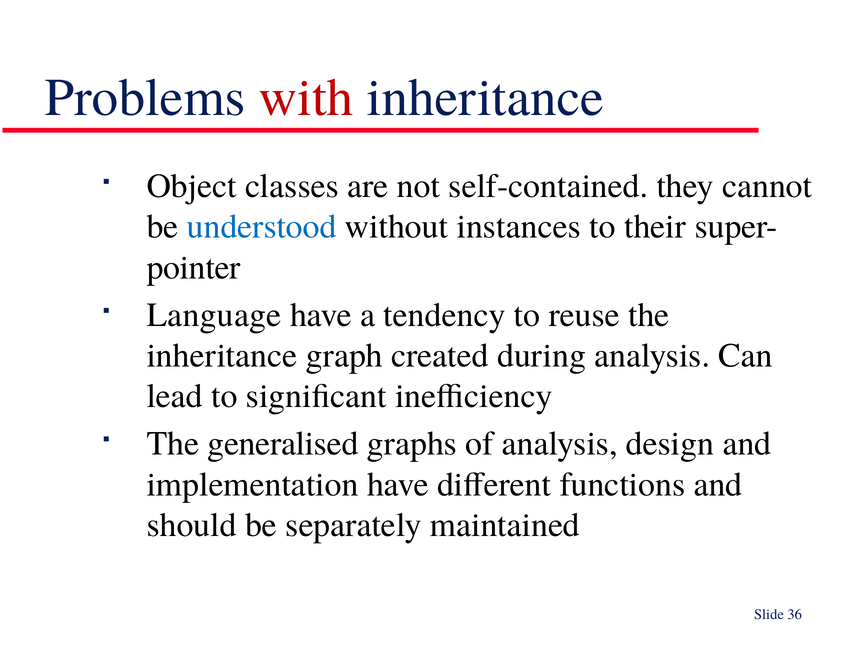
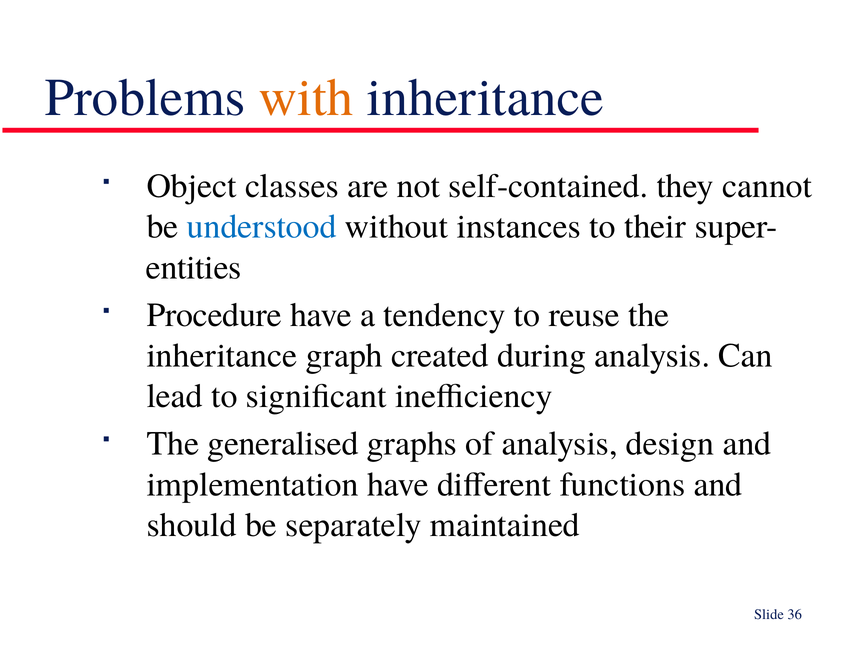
with colour: red -> orange (306, 98)
pointer: pointer -> entities (194, 267)
Language: Language -> Procedure (214, 315)
